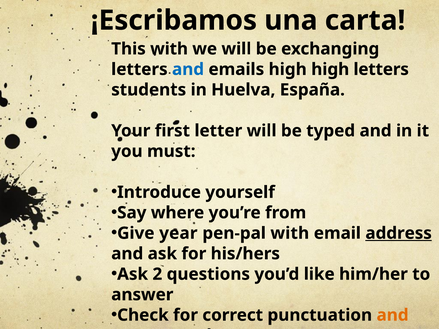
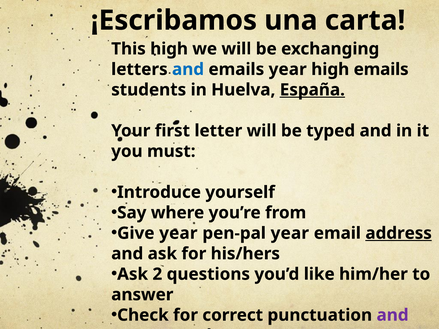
This with: with -> high (169, 49)
emails high: high -> year (288, 69)
high letters: letters -> emails (381, 69)
España underline: none -> present (312, 90)
pen-pal with: with -> year (290, 233)
and colour: orange -> purple (393, 315)
